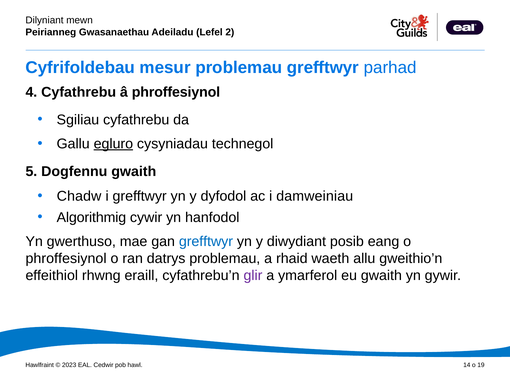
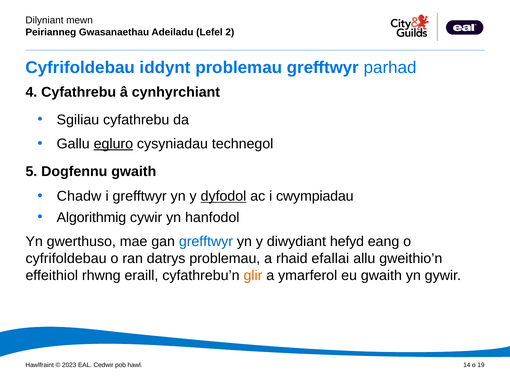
mesur: mesur -> iddynt (165, 68)
â phroffesiynol: phroffesiynol -> cynhyrchiant (176, 92)
dyfodol underline: none -> present (223, 196)
damweiniau: damweiniau -> cwympiadau (315, 196)
posib: posib -> hefyd (347, 242)
phroffesiynol: phroffesiynol -> cyfrifoldebau (66, 259)
waeth: waeth -> efallai (330, 259)
glir colour: purple -> orange (253, 276)
